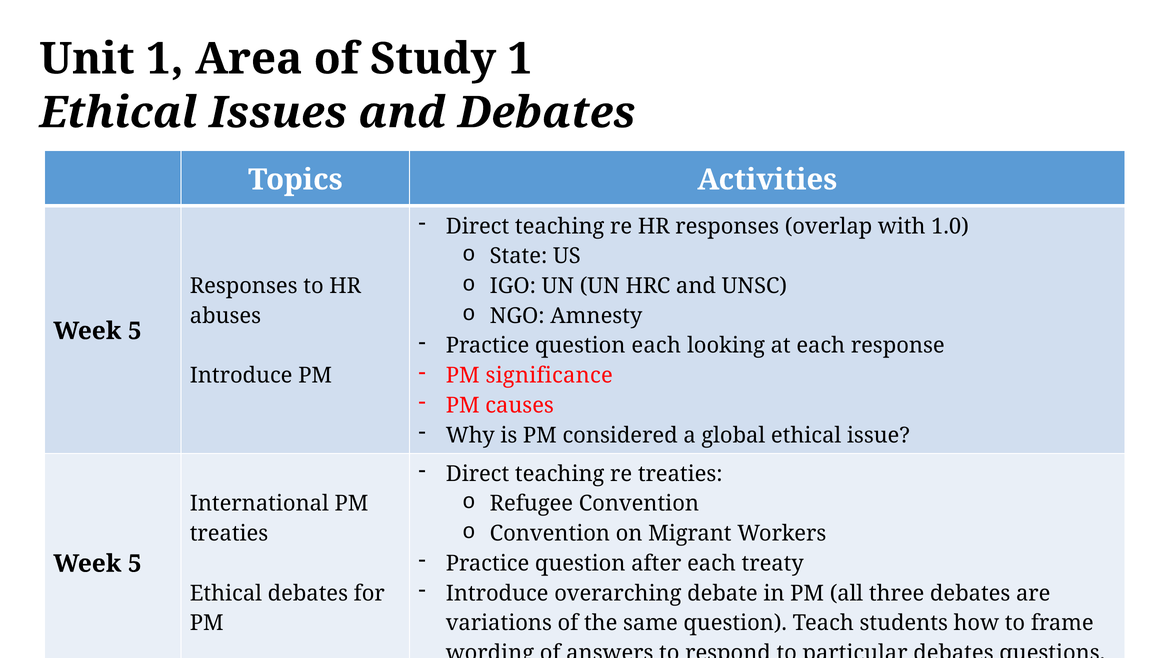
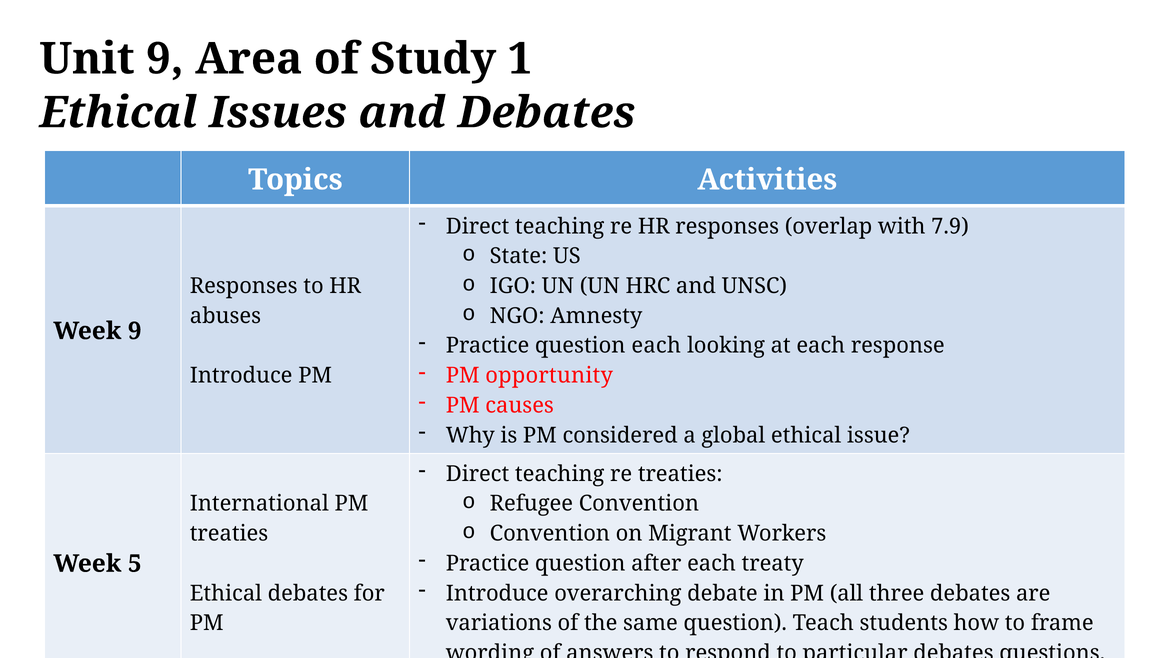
Unit 1: 1 -> 9 (165, 59)
1.0: 1.0 -> 7.9 (950, 226)
5: 5 -> 9 (135, 331)
significance: significance -> opportunity (549, 376)
